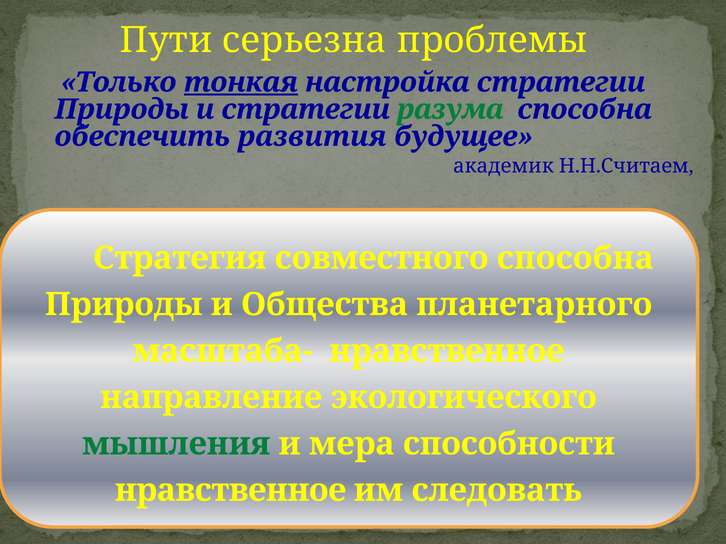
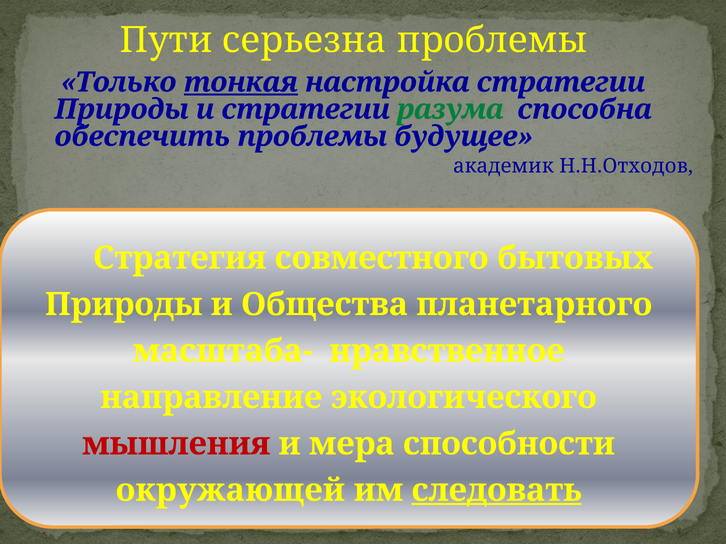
обеспечить развития: развития -> проблемы (312, 137)
Н.Н.Считаем: Н.Н.Считаем -> Н.Н.Отходов (626, 166)
способна: способна -> бытовых (575, 258)
мышления colour: green -> red (176, 444)
нравственное: нравственное -> окружающей (230, 491)
следовать underline: none -> present (497, 491)
